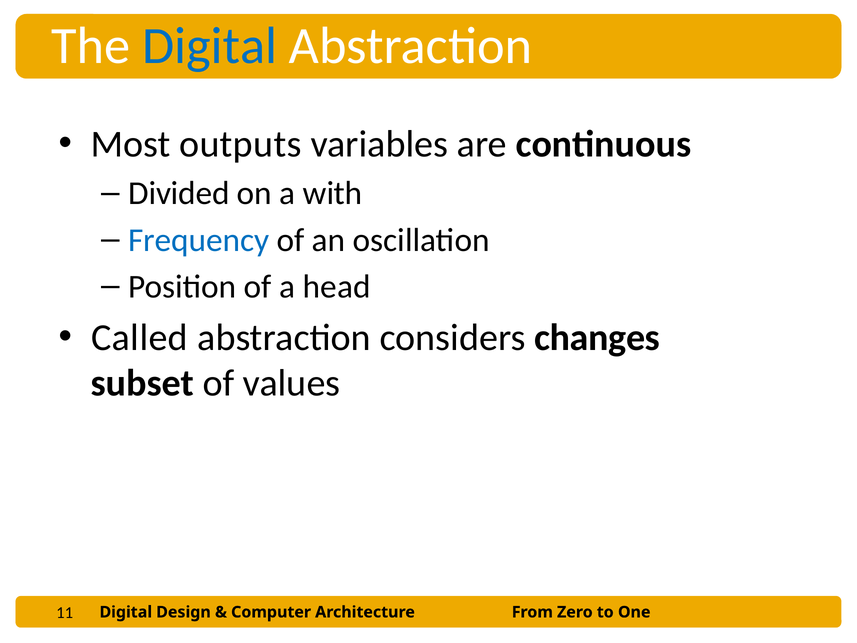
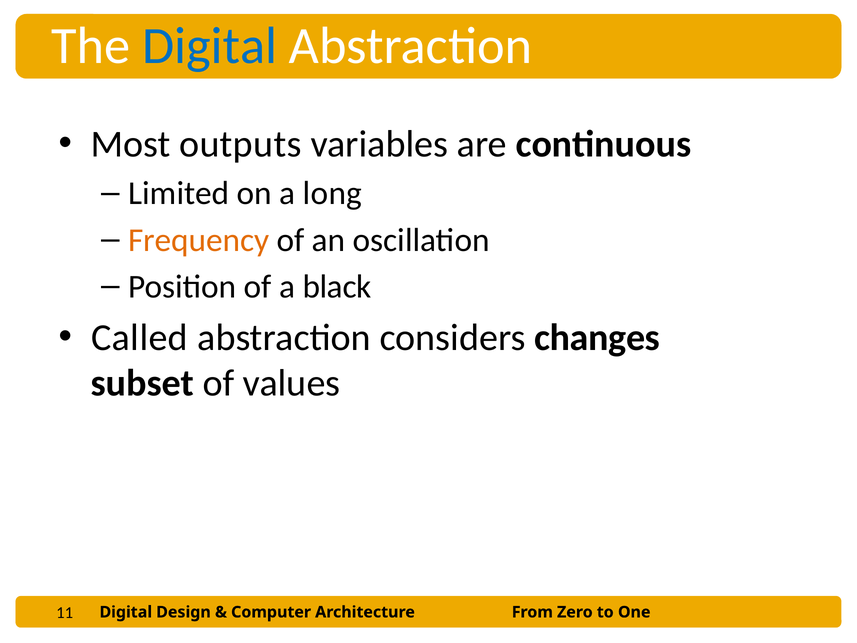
Divided: Divided -> Limited (179, 193)
with: with -> long (332, 193)
Frequency colour: blue -> orange (199, 240)
head: head -> black (337, 287)
